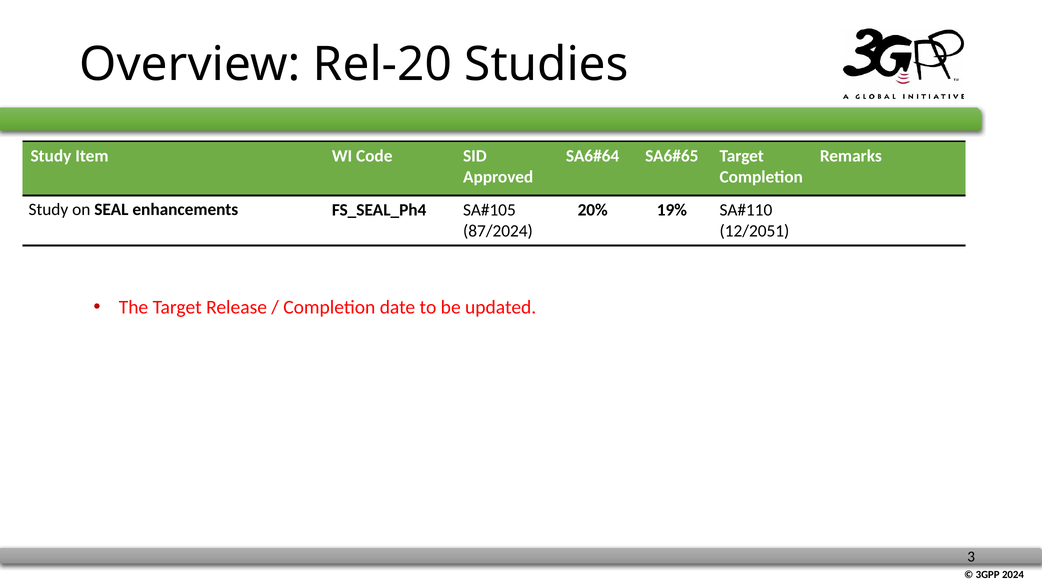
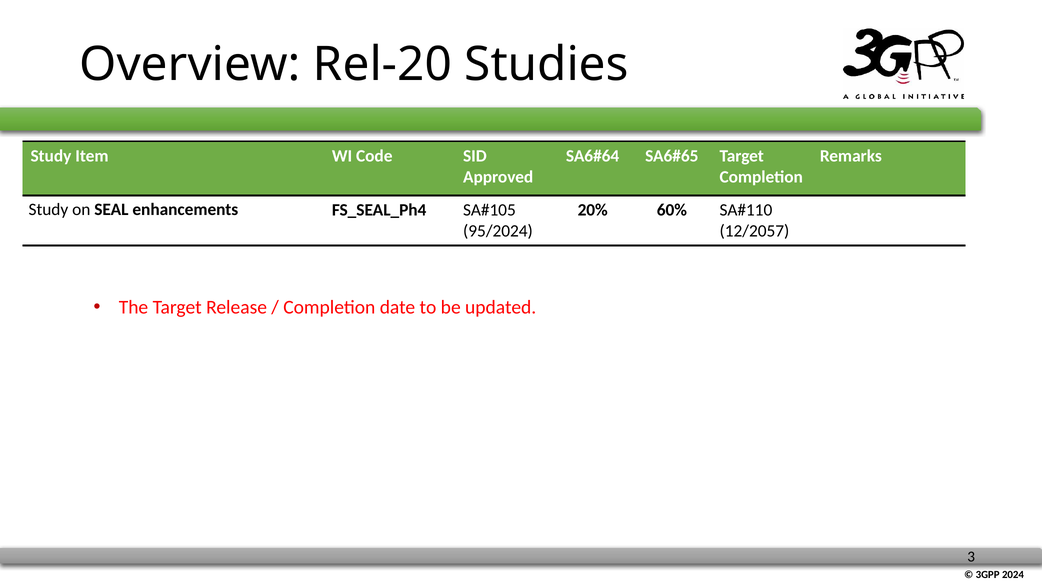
19%: 19% -> 60% (672, 210)
87/2024: 87/2024 -> 95/2024 (498, 231)
12/2051: 12/2051 -> 12/2057 (754, 231)
